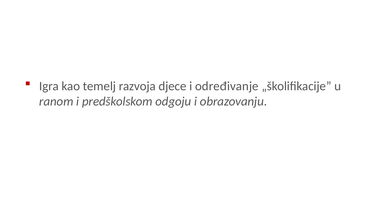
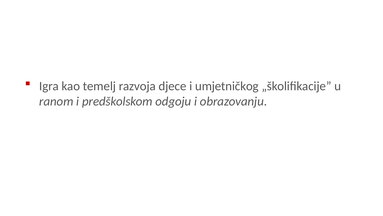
određivanje: određivanje -> umjetničkog (227, 86)
